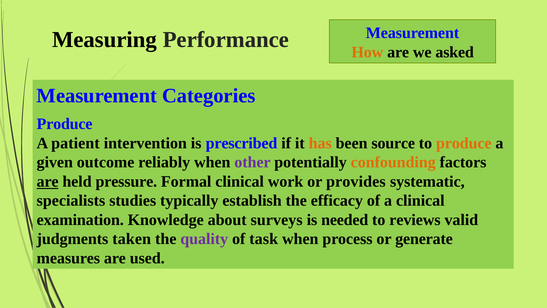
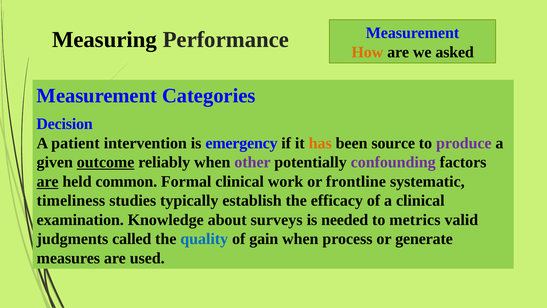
Produce: Produce -> Decision (65, 124)
prescribed: prescribed -> emergency (242, 143)
produce colour: orange -> purple (464, 143)
outcome underline: none -> present (106, 162)
confounding colour: orange -> purple (393, 162)
pressure: pressure -> common (126, 181)
provides: provides -> frontline (356, 181)
specialists: specialists -> timeliness (71, 200)
reviews: reviews -> metrics (415, 220)
taken: taken -> called (132, 239)
quality colour: purple -> blue (204, 239)
task: task -> gain (264, 239)
